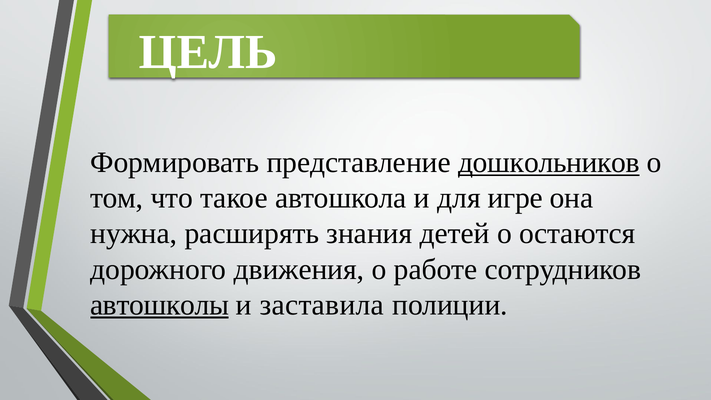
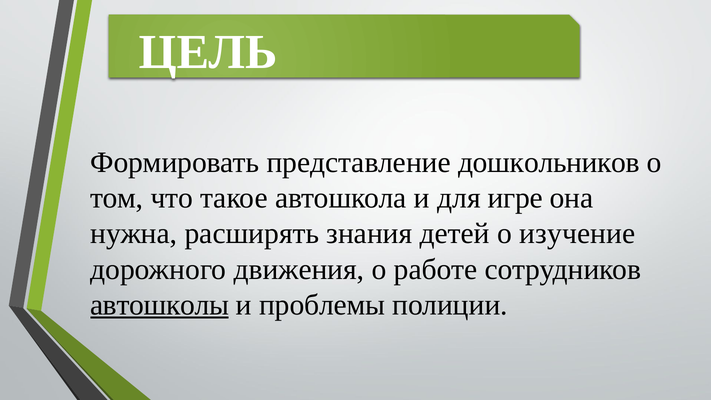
дошкольников underline: present -> none (549, 163)
остаются: остаются -> изучение (577, 234)
заставила: заставила -> проблемы (322, 305)
